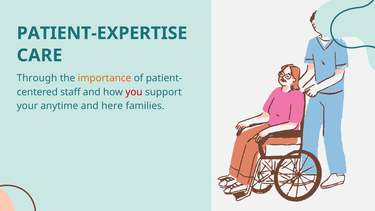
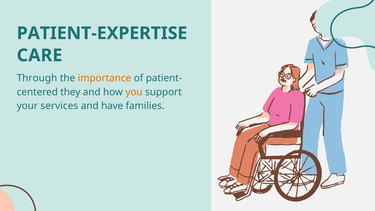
staff: staff -> they (70, 92)
you colour: red -> orange (134, 92)
anytime: anytime -> services (59, 106)
here: here -> have (112, 106)
